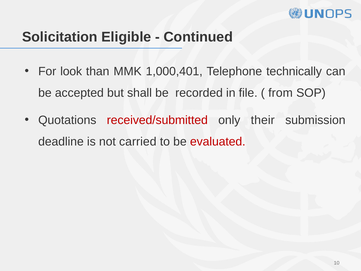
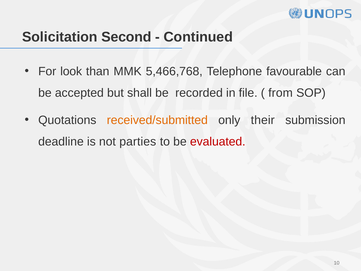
Eligible: Eligible -> Second (126, 37)
1,000,401: 1,000,401 -> 5,466,768 (174, 71)
technically: technically -> favourable (294, 71)
received/submitted colour: red -> orange (157, 120)
carried: carried -> parties (138, 142)
